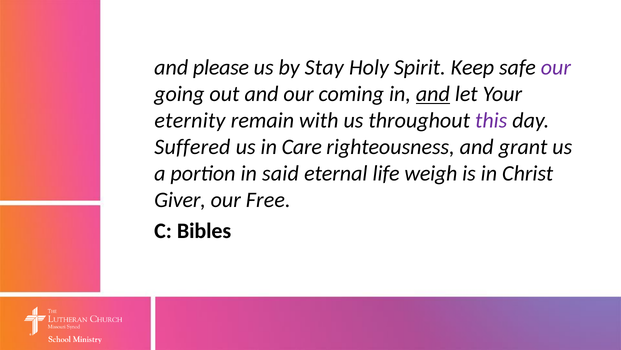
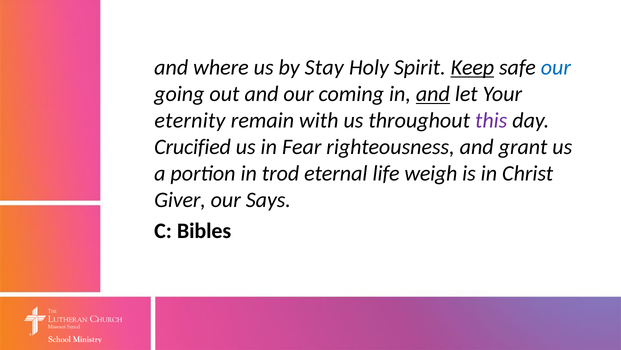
please: please -> where (221, 67)
Keep underline: none -> present (472, 67)
our colour: purple -> blue (556, 67)
Suffered: Suffered -> Crucified (193, 147)
Care: Care -> Fear (302, 147)
said: said -> trod (281, 173)
Free: Free -> Says (268, 200)
